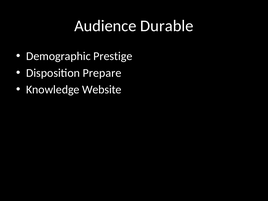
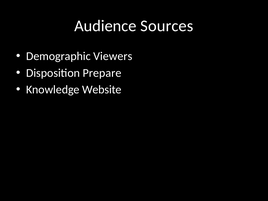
Durable: Durable -> Sources (167, 26)
Prestige: Prestige -> Viewers (113, 56)
